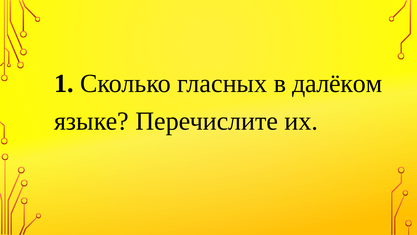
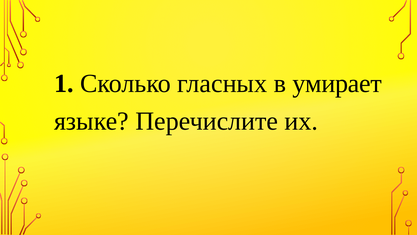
далёком: далёком -> умирает (337, 83)
